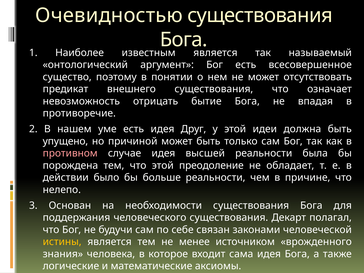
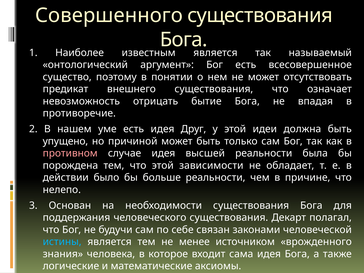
Очевидностью: Очевидностью -> Совершенного (109, 15)
преодоление: преодоление -> зависимости (211, 165)
истины colour: yellow -> light blue (62, 242)
